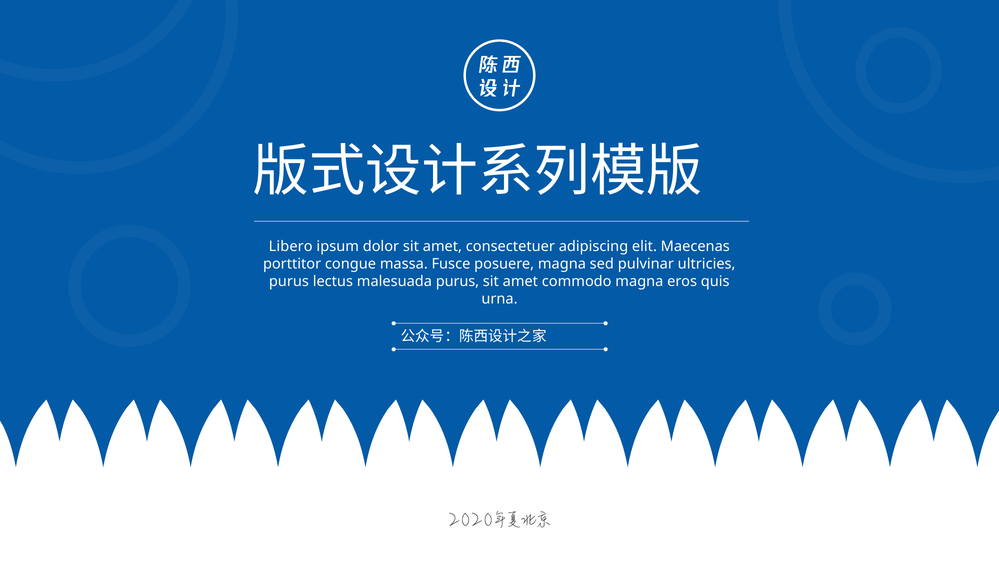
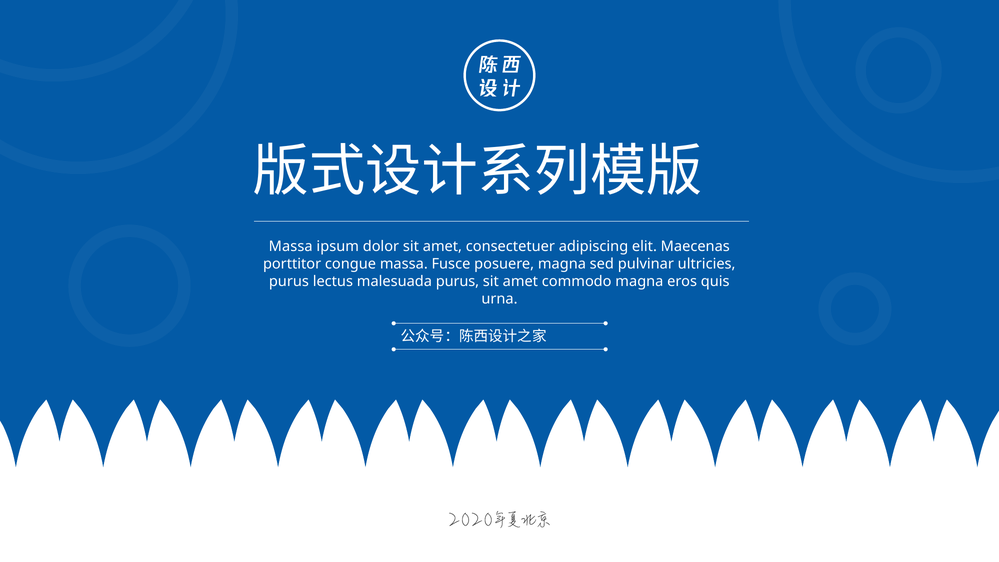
Libero: Libero -> Massa (291, 247)
